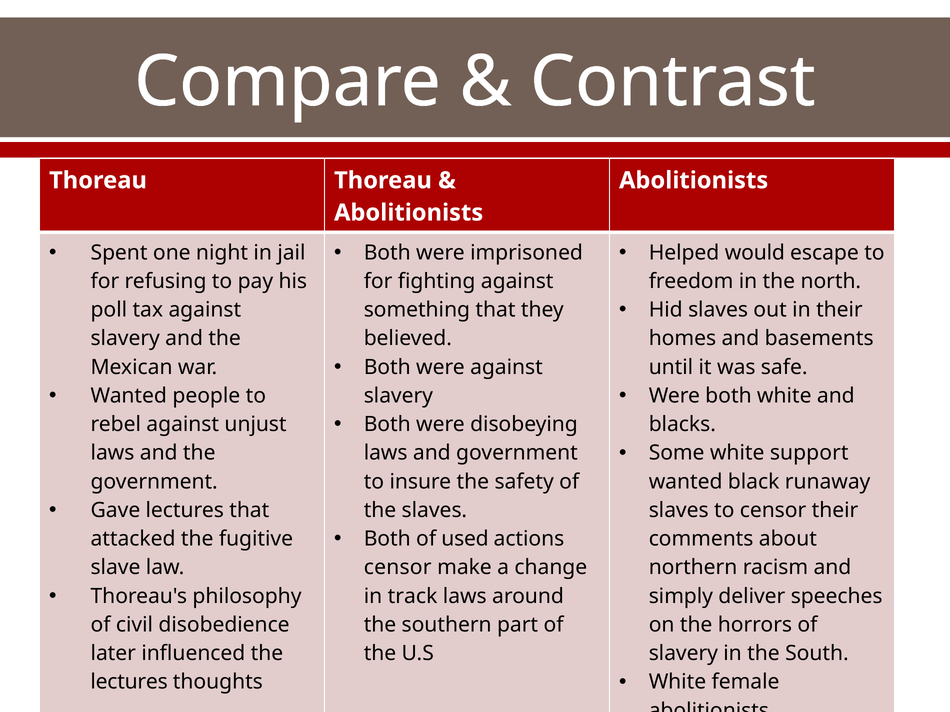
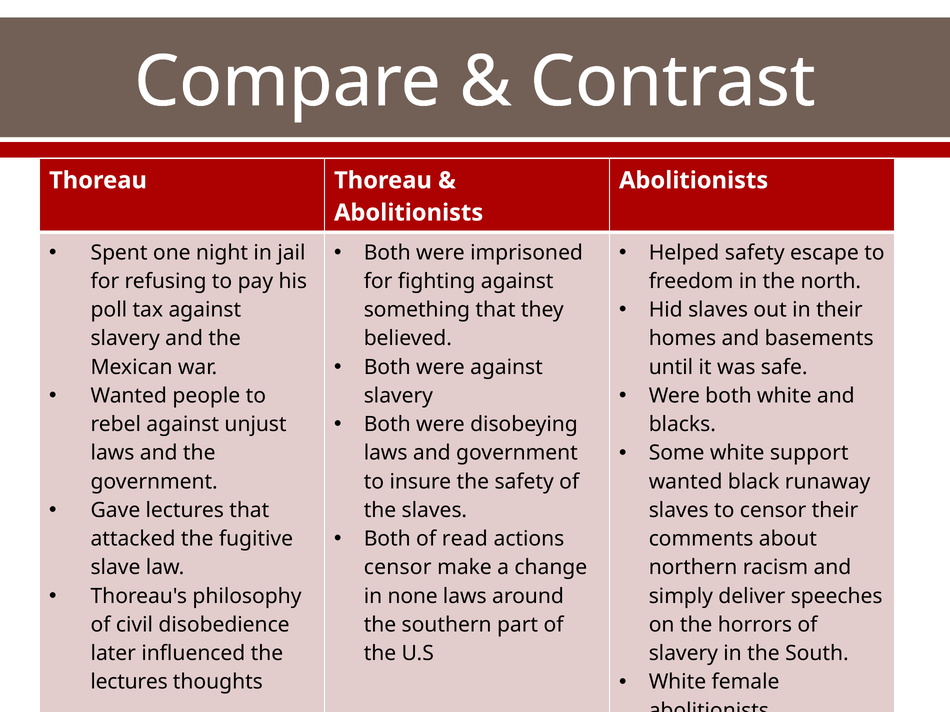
Helped would: would -> safety (755, 253)
used: used -> read (465, 539)
track: track -> none (413, 597)
